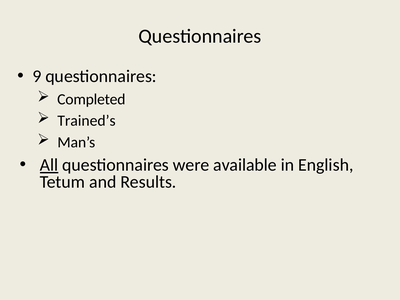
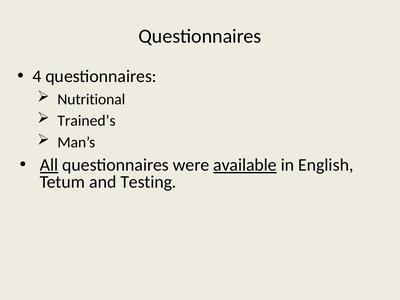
9: 9 -> 4 (37, 76)
Completed: Completed -> Nutritional (91, 99)
available underline: none -> present (245, 165)
Results: Results -> Testing (148, 182)
